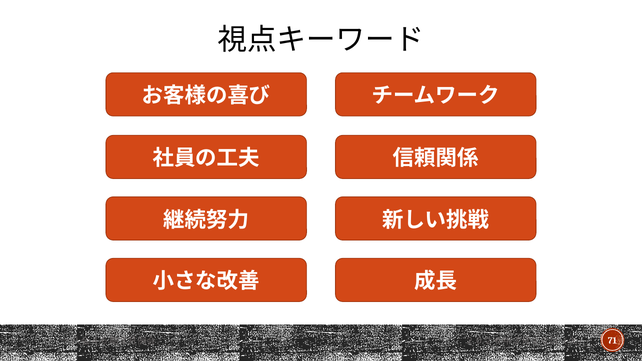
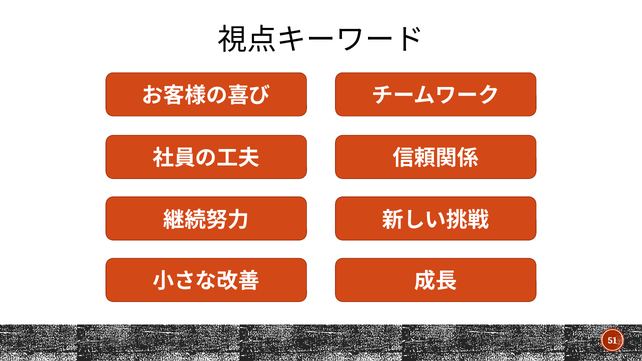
71: 71 -> 51 (612, 341)
